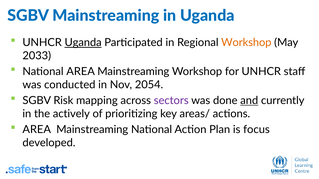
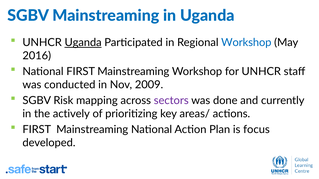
Workshop colour: orange -> blue (246, 43)
2033: 2033 -> 2016 (37, 56)
National AREA: AREA -> FIRST (81, 72)
2054: 2054 -> 2009 (149, 85)
and underline: present -> none (249, 101)
AREA: AREA -> FIRST (37, 130)
